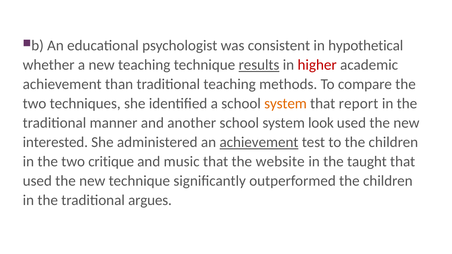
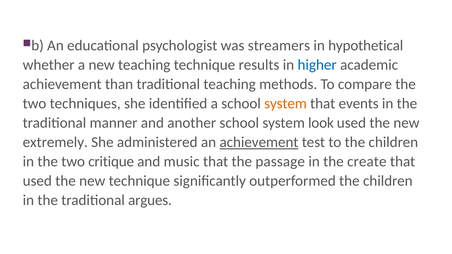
consistent: consistent -> streamers (279, 46)
results underline: present -> none (259, 65)
higher colour: red -> blue (317, 65)
report: report -> events (359, 104)
interested: interested -> extremely (55, 142)
website: website -> passage (280, 162)
taught: taught -> create (367, 162)
